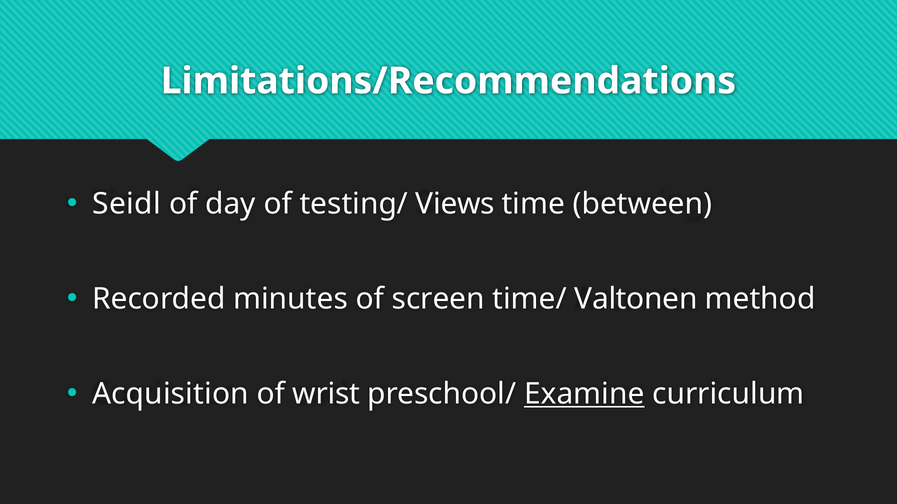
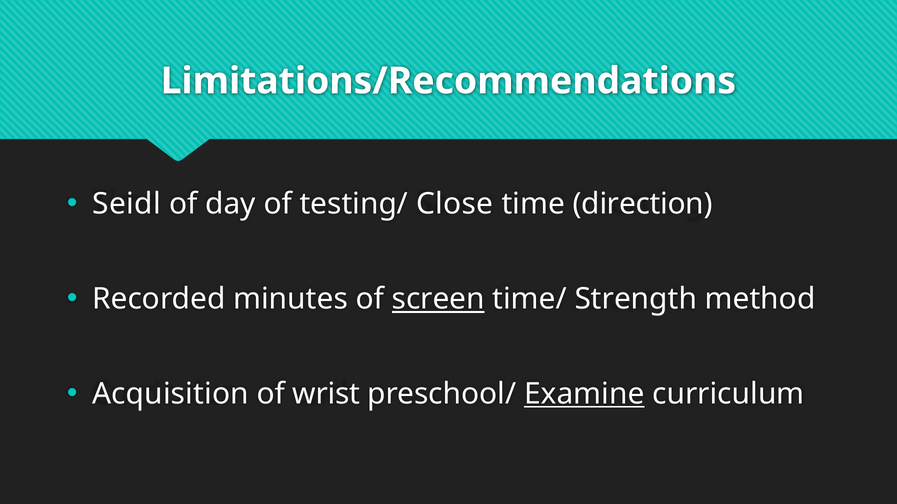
Views: Views -> Close (455, 204)
between: between -> direction (643, 204)
screen underline: none -> present (438, 299)
Valtonen: Valtonen -> Strength (636, 299)
